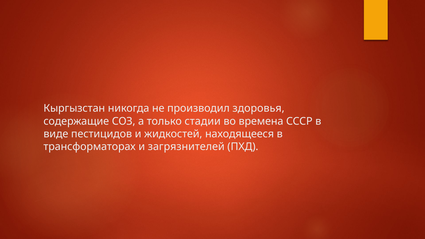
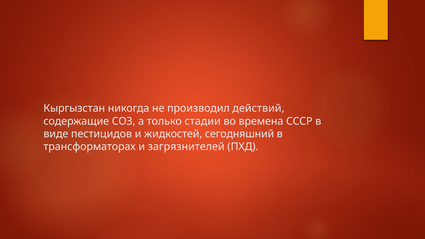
здоровья: здоровья -> действий (258, 108)
находящееся: находящееся -> сегодняшний (240, 134)
